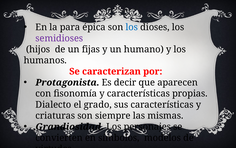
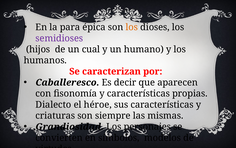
los colour: blue -> orange (132, 27)
fijas: fijas -> cual (91, 49)
Protagonista: Protagonista -> Caballeresco (67, 82)
grado: grado -> héroe (98, 104)
